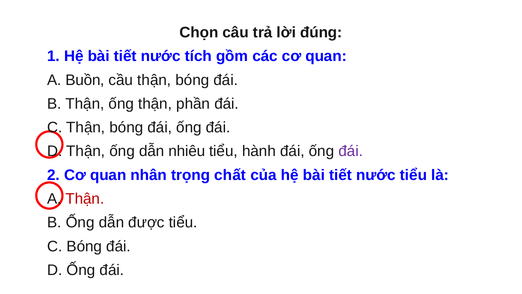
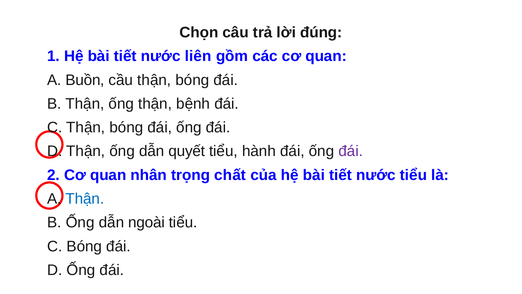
tích: tích -> liên (198, 56)
phần: phần -> bệnh (193, 104)
nhiêu: nhiêu -> quyết (187, 151)
Thận colour: red -> blue (85, 199)
được: được -> ngoài (147, 222)
